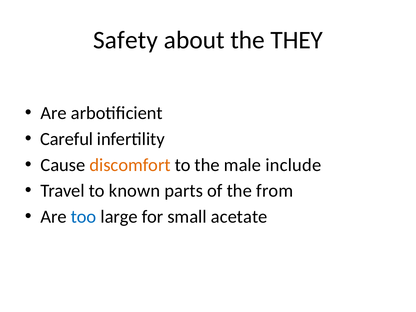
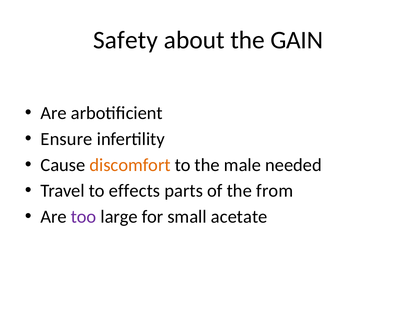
THEY: THEY -> GAIN (297, 40)
Careful: Careful -> Ensure (67, 139)
include: include -> needed (294, 165)
known: known -> effects (135, 191)
too colour: blue -> purple (84, 217)
